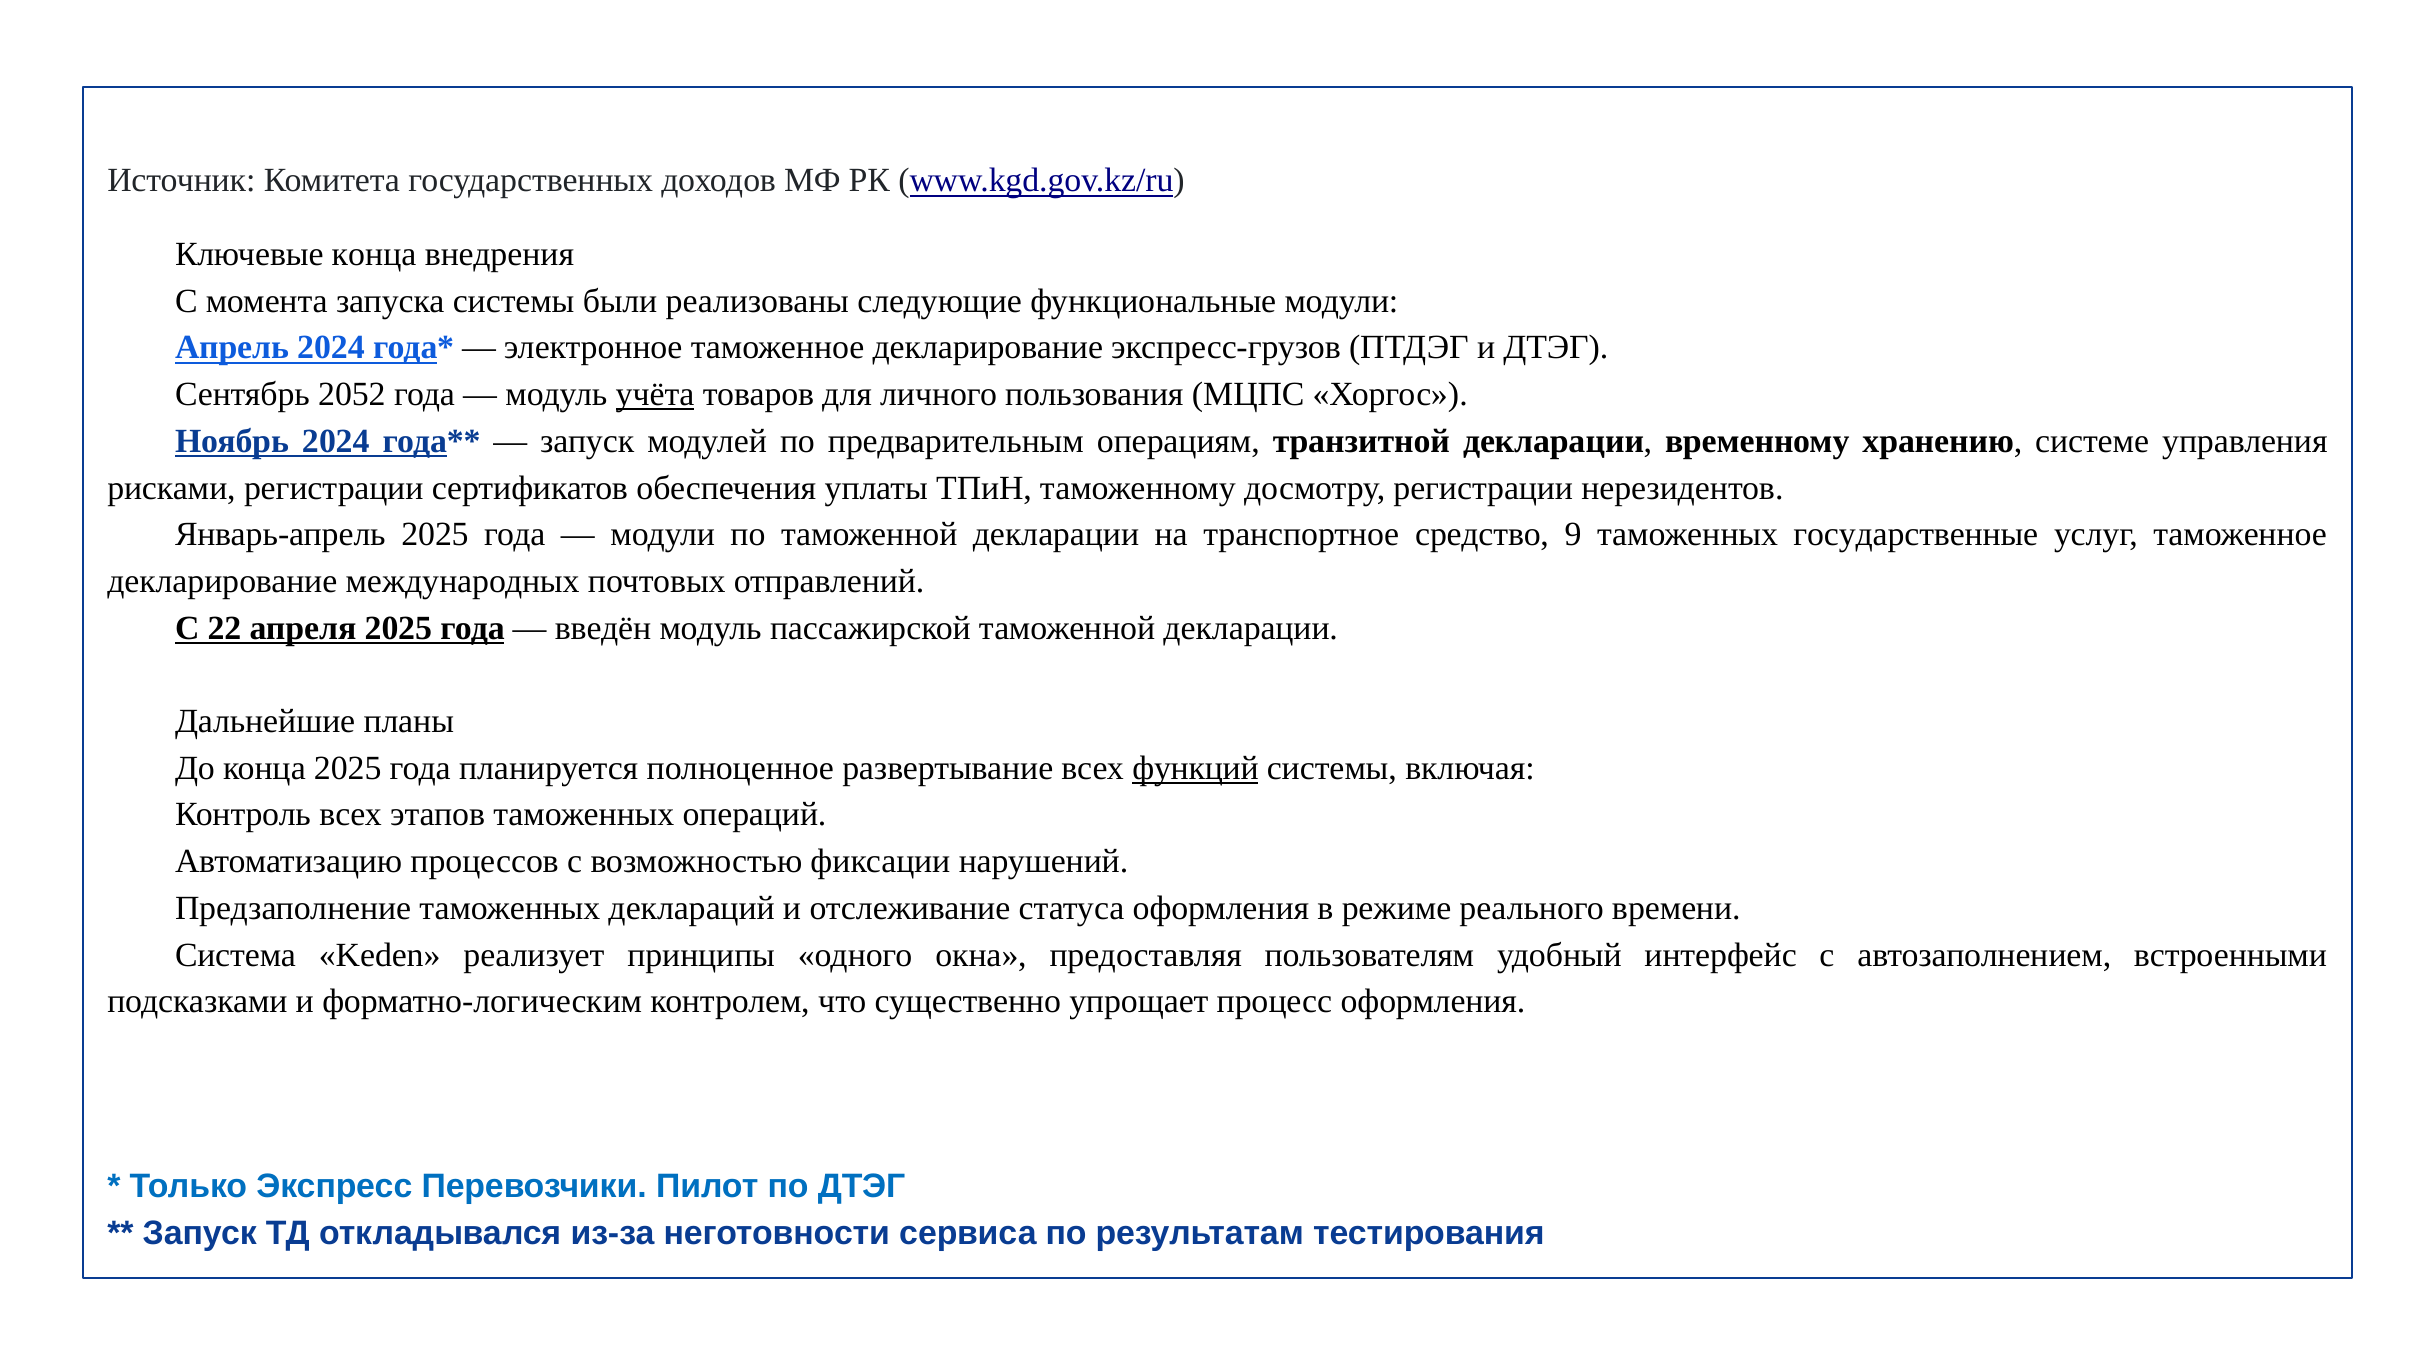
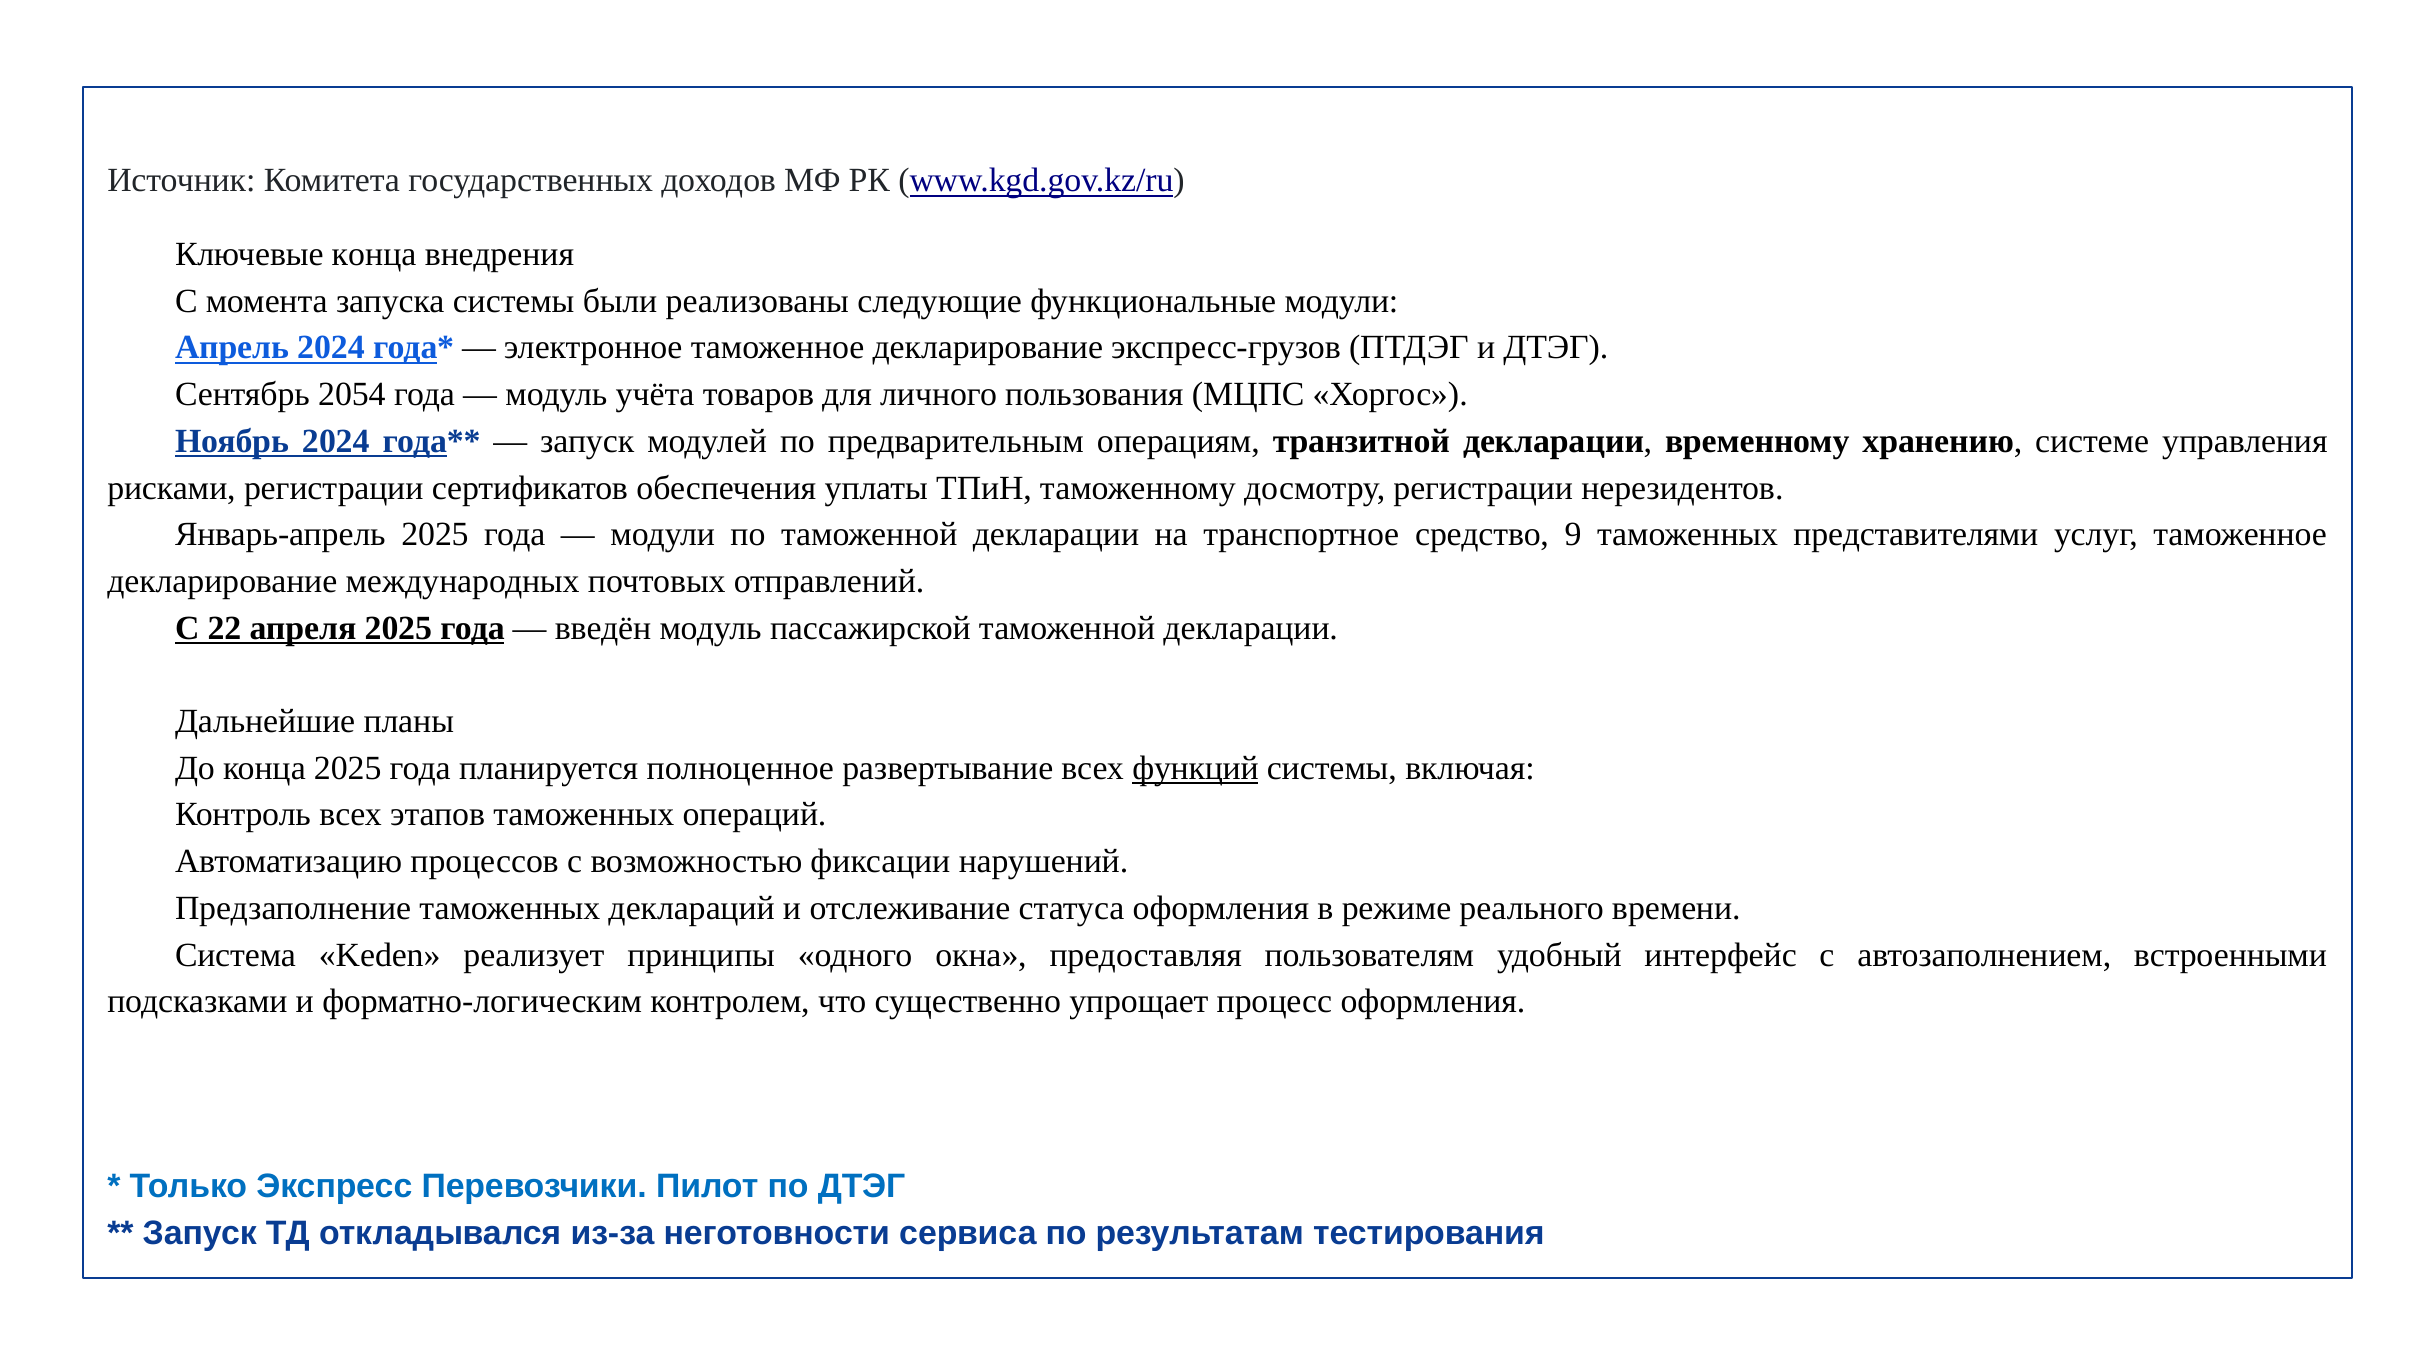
2052: 2052 -> 2054 (352, 394)
учёта underline: present -> none (655, 394)
государственные: государственные -> представителями (1916, 535)
